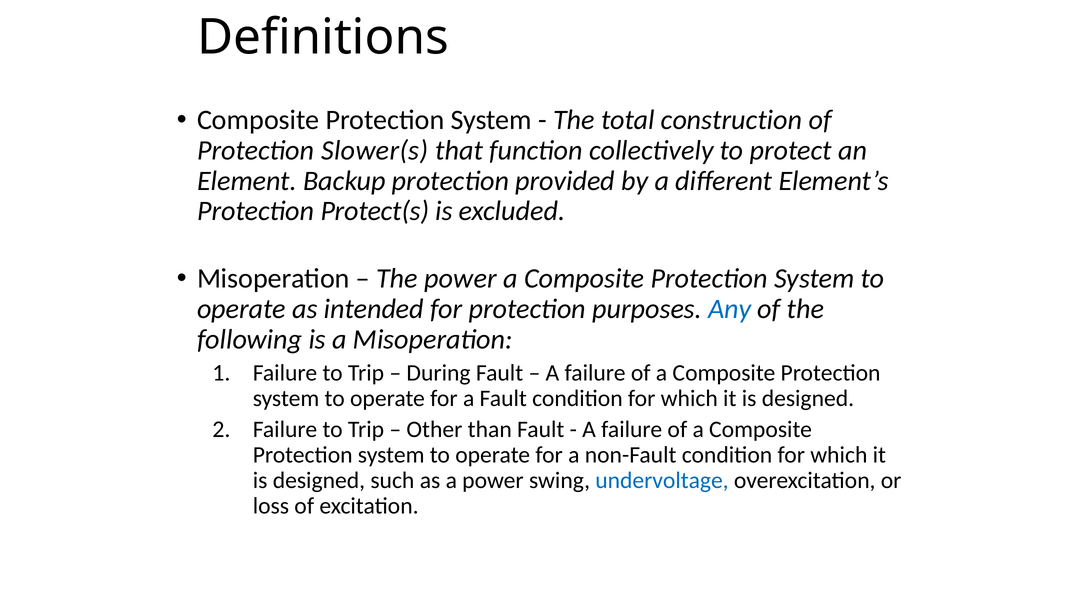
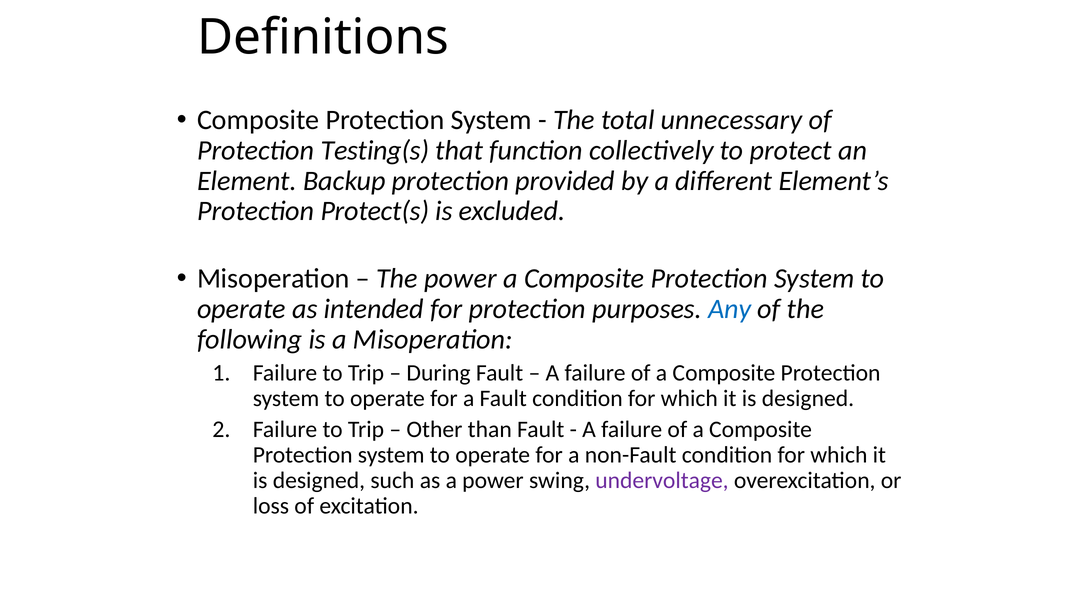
construction: construction -> unnecessary (731, 120)
Slower(s: Slower(s -> Testing(s (375, 151)
undervoltage colour: blue -> purple (662, 481)
